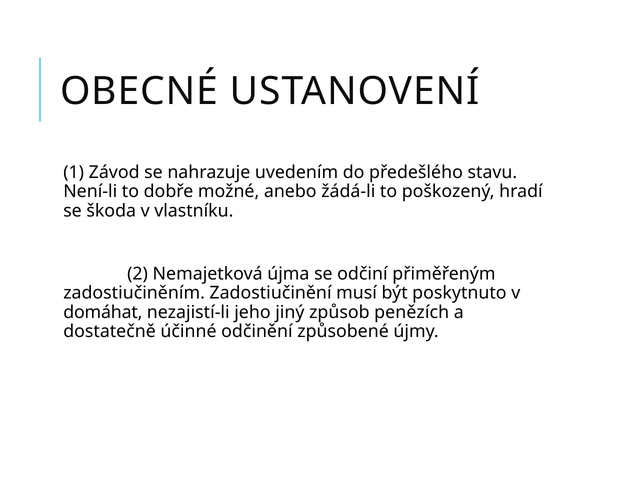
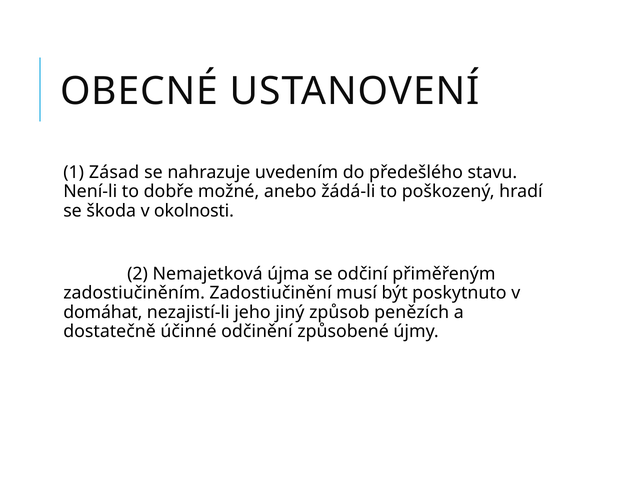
Závod: Závod -> Zásad (114, 172)
vlastníku: vlastníku -> okolnosti (194, 211)
